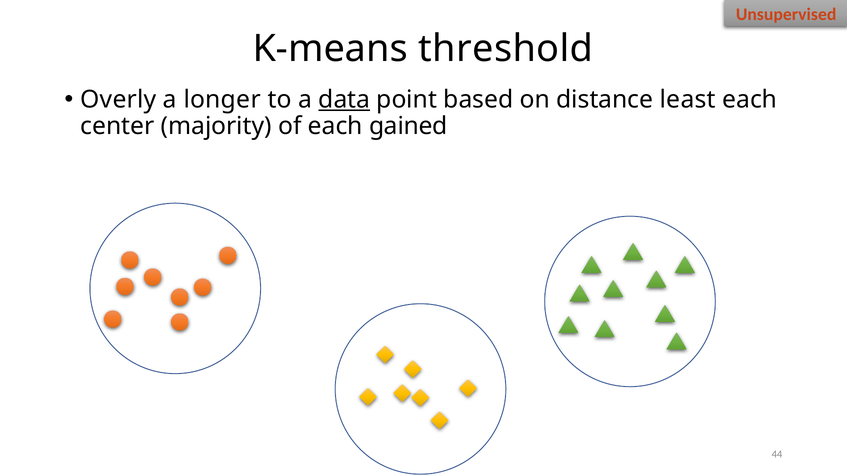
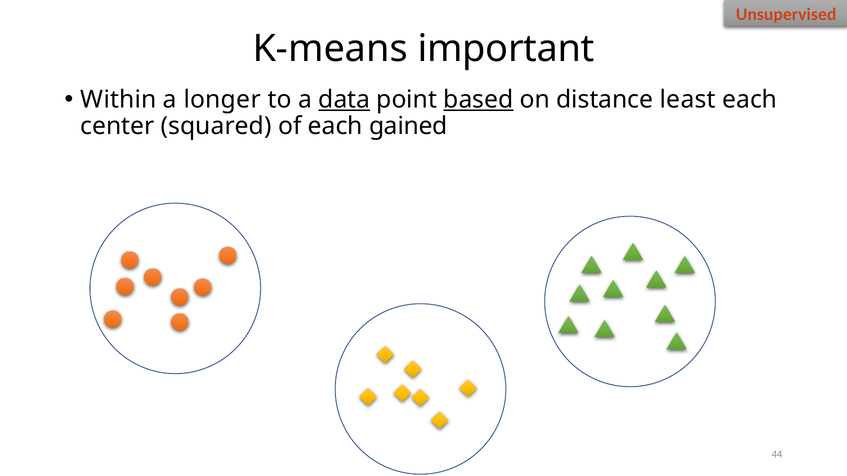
threshold: threshold -> important (506, 49)
Overly: Overly -> Within (118, 100)
based underline: none -> present (478, 100)
majority: majority -> squared (216, 126)
